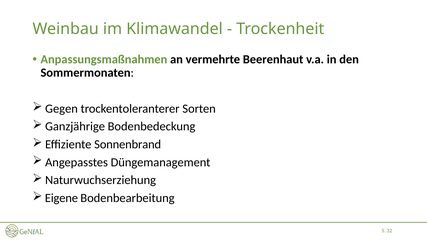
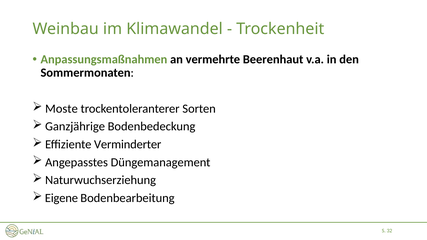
Gegen: Gegen -> Moste (61, 109)
Sonnenbrand: Sonnenbrand -> Verminderter (128, 145)
